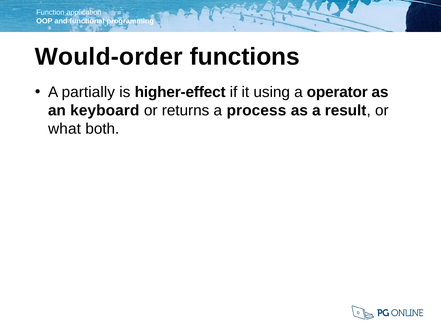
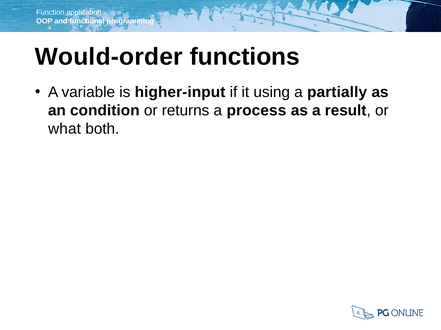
partially: partially -> variable (88, 92)
higher-effect: higher-effect -> higher-input (180, 92)
operator: operator -> partially (337, 92)
keyboard: keyboard -> condition (105, 111)
